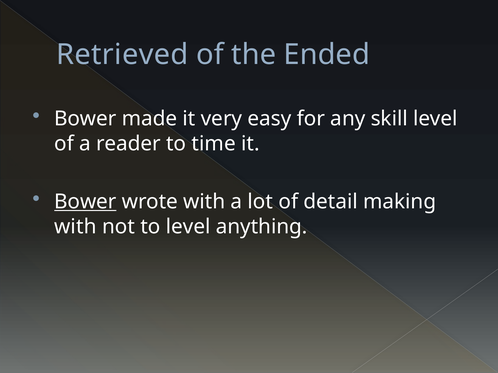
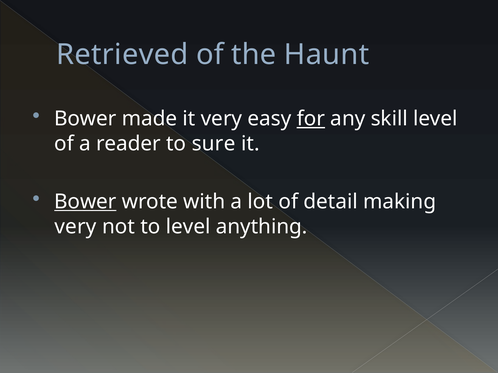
Ended: Ended -> Haunt (327, 55)
for underline: none -> present (311, 119)
time: time -> sure (214, 144)
with: with -> very (75, 227)
